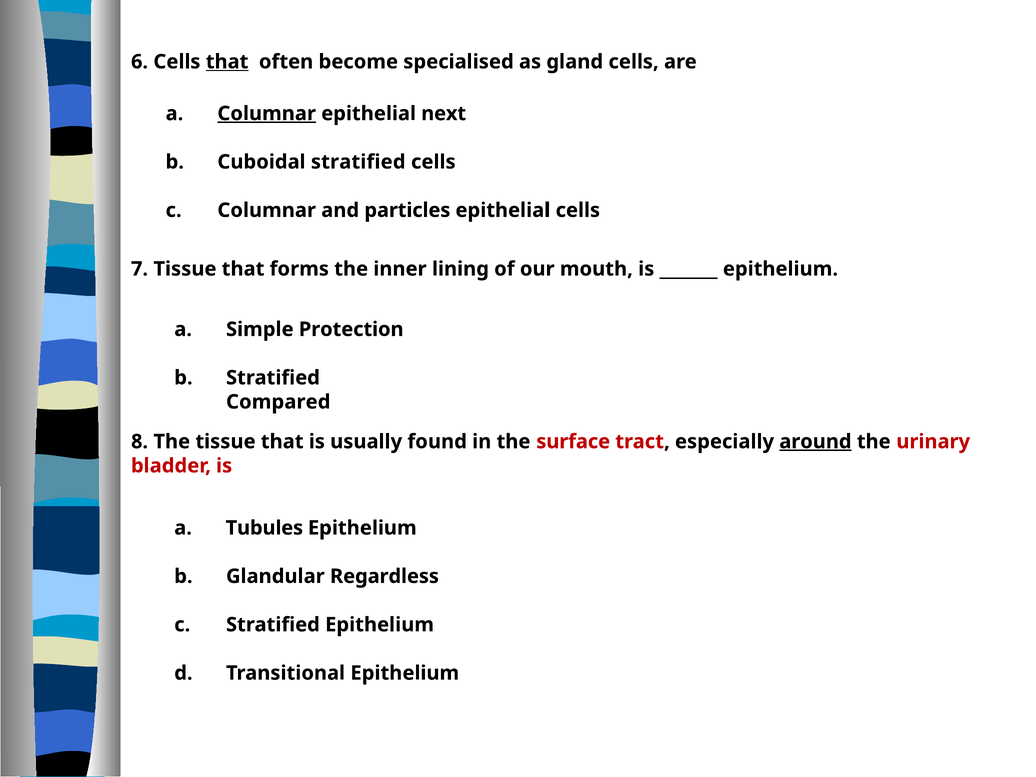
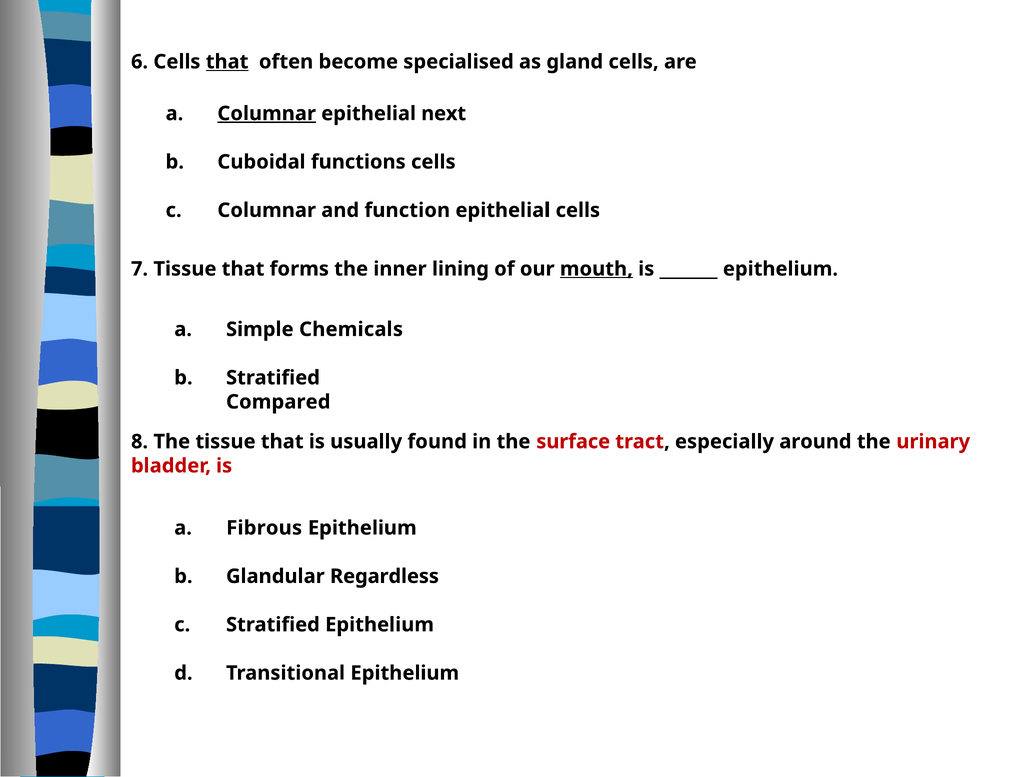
Cuboidal stratified: stratified -> functions (358, 162)
particles: particles -> function (407, 210)
mouth underline: none -> present (596, 269)
Protection: Protection -> Chemicals (351, 329)
around underline: present -> none (815, 442)
Tubules: Tubules -> Fibrous (264, 528)
